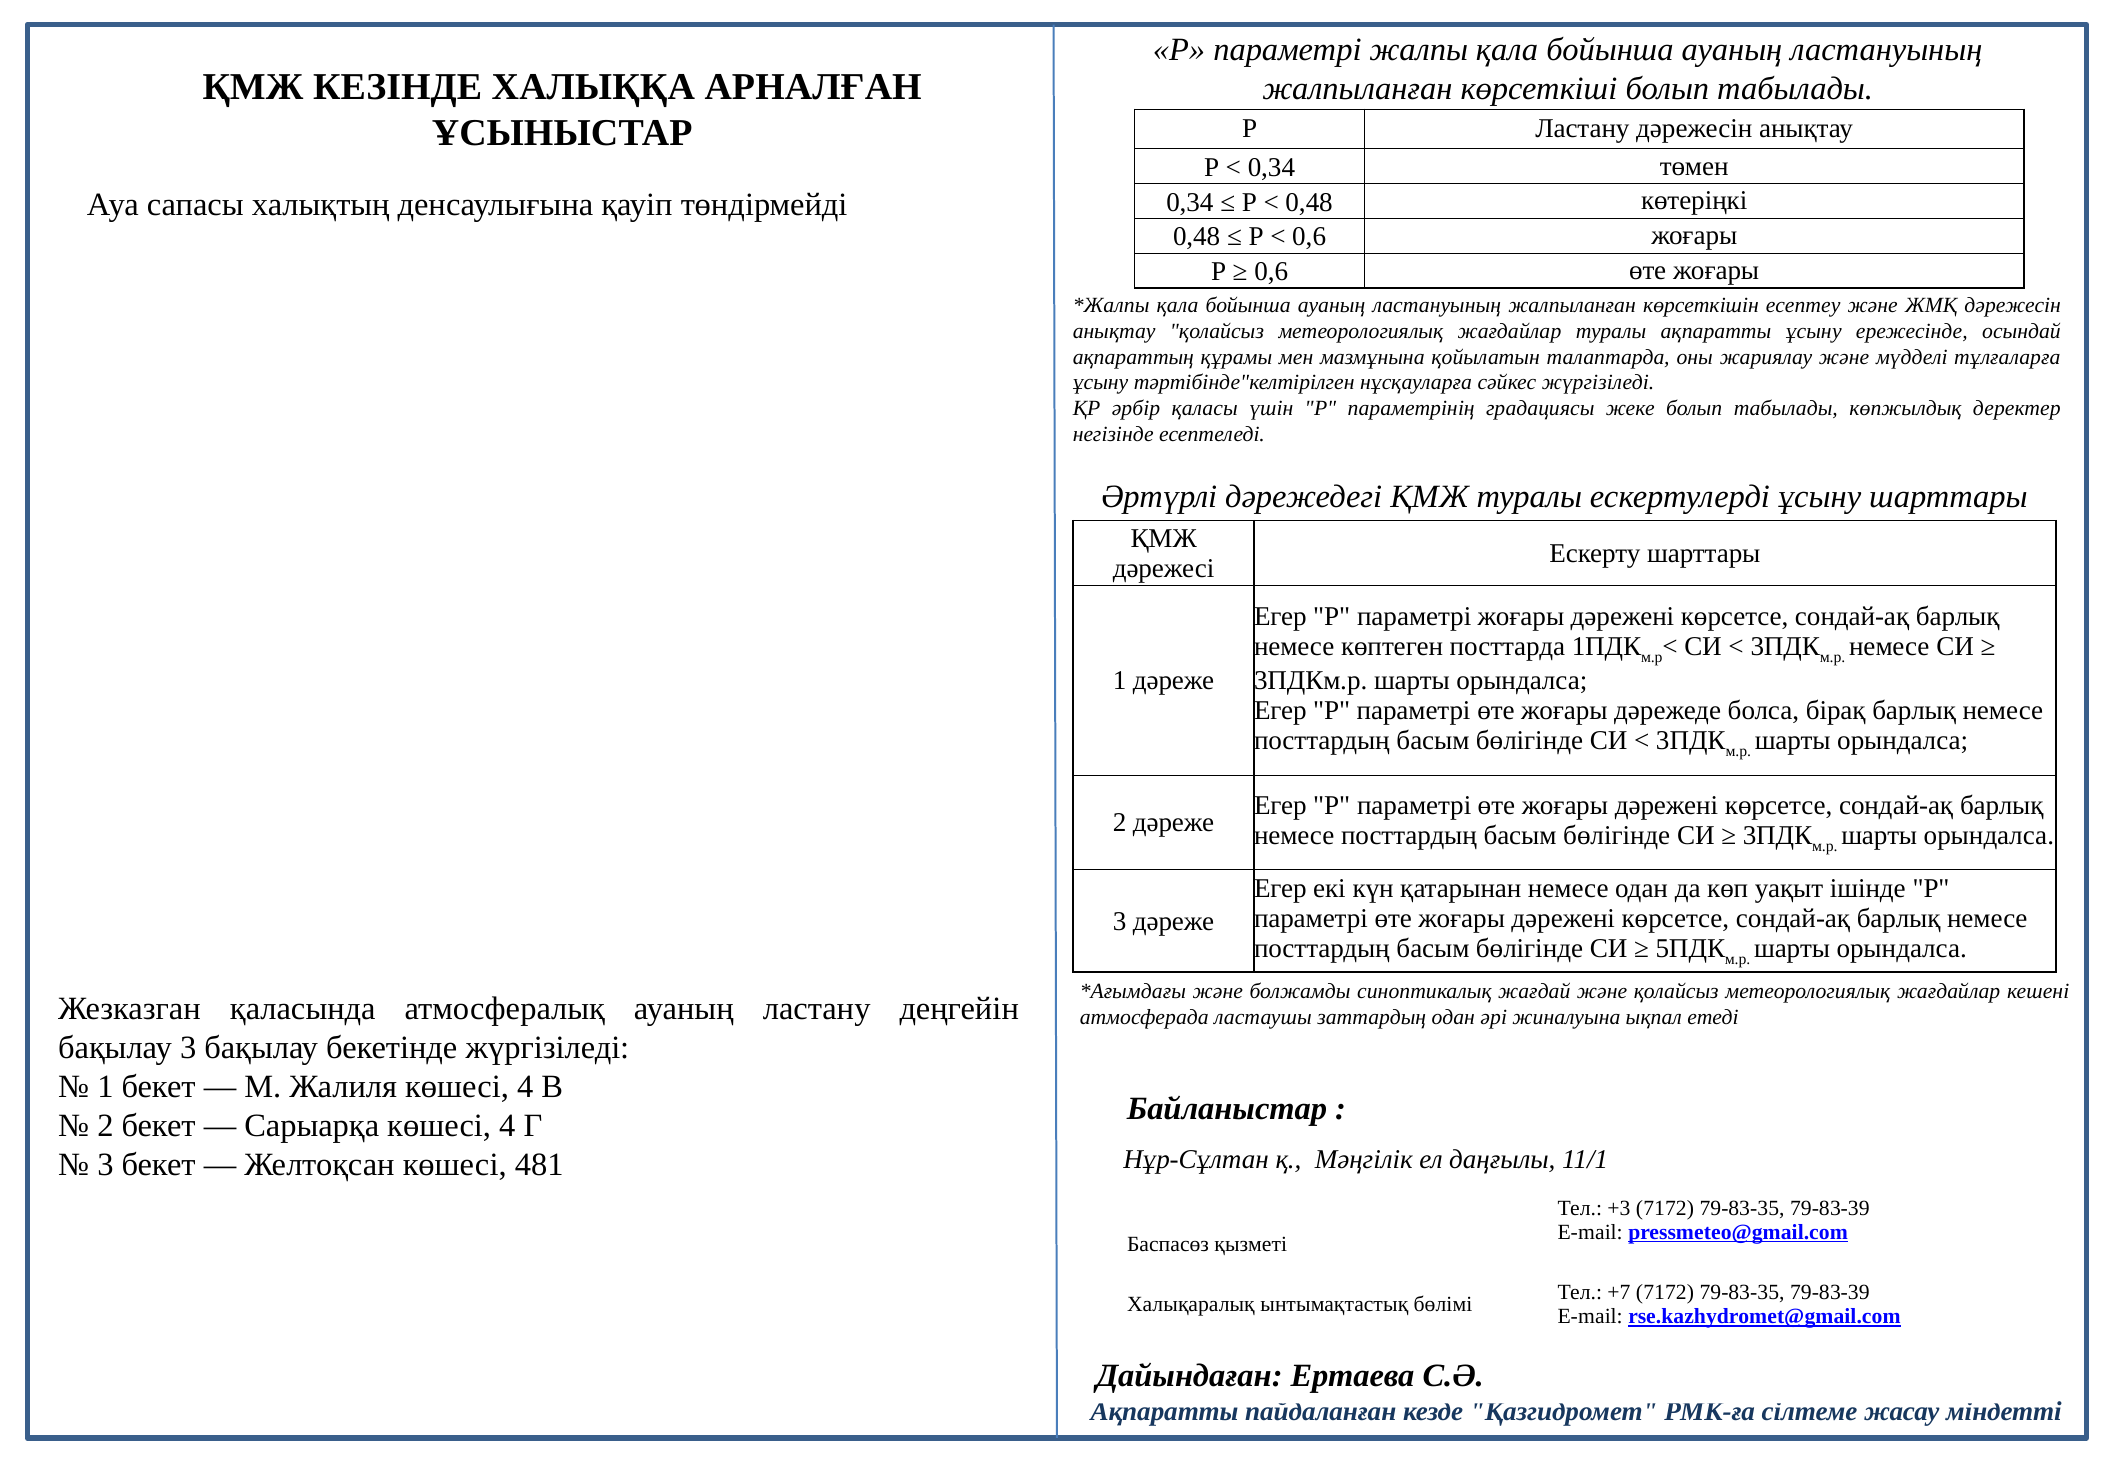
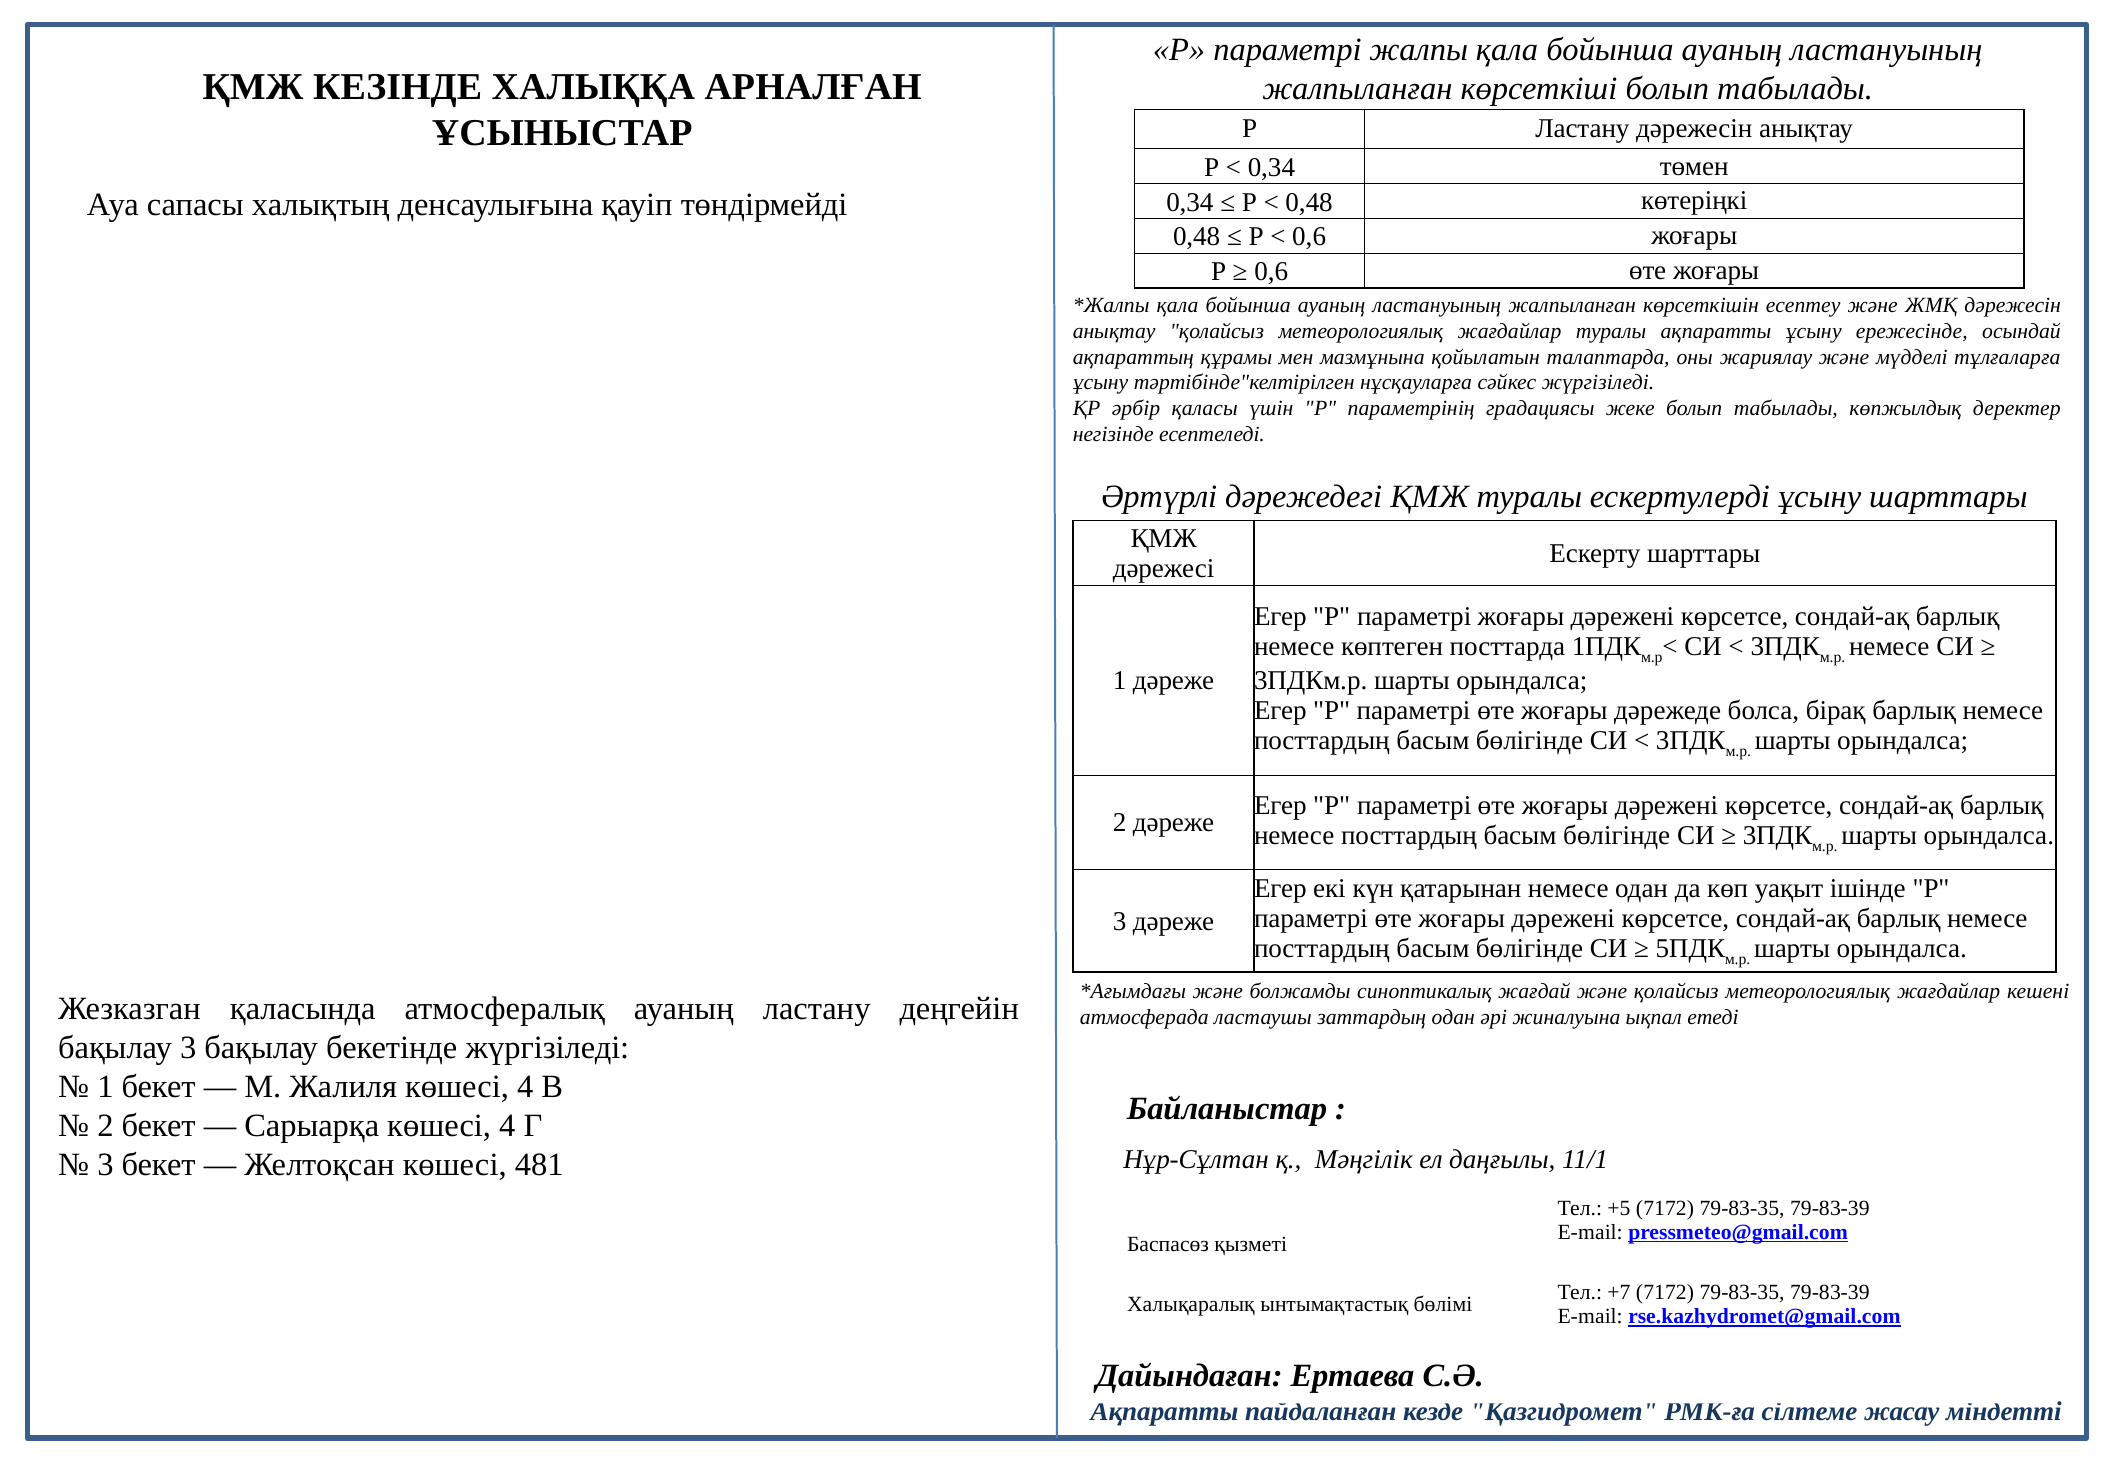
+3: +3 -> +5 (1619, 1208)
